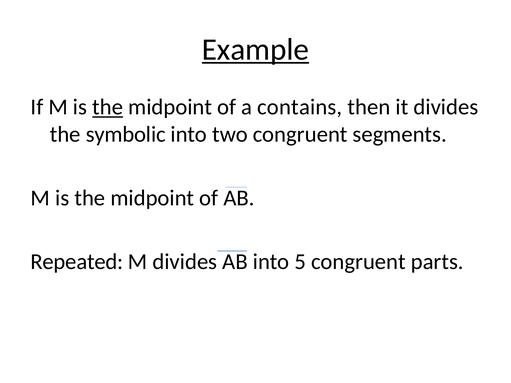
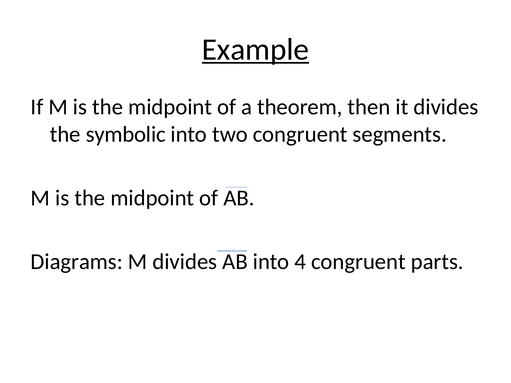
the underline: present -> none (108, 107)
contains: contains -> theorem (300, 107)
Repeated: Repeated -> Diagrams (77, 262)
5: 5 -> 4 (300, 262)
